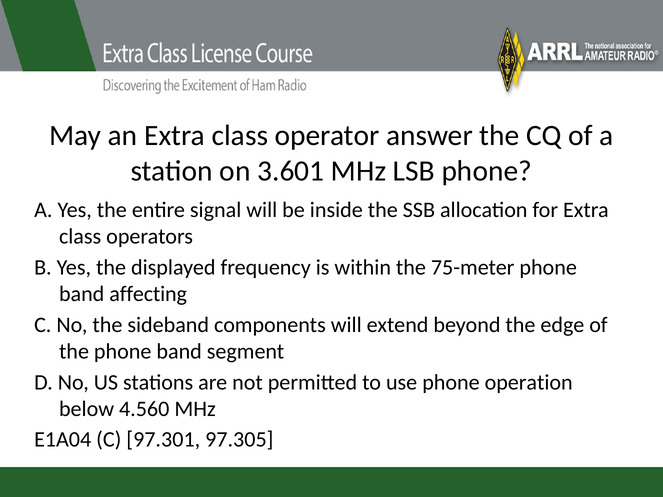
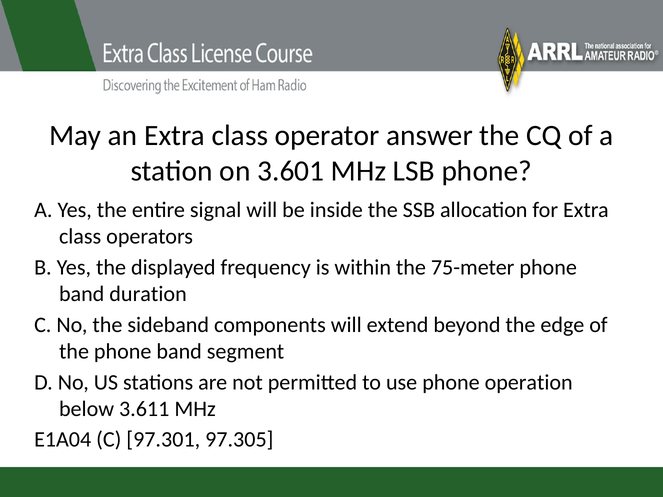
affecting: affecting -> duration (148, 294)
4.560: 4.560 -> 3.611 (144, 409)
